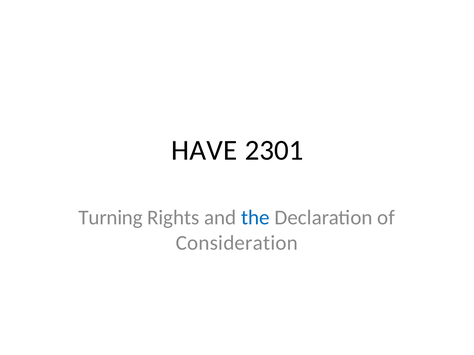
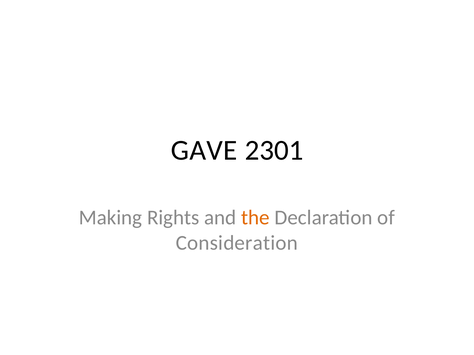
HAVE: HAVE -> GAVE (204, 151)
Turning: Turning -> Making (111, 218)
the colour: blue -> orange (255, 218)
